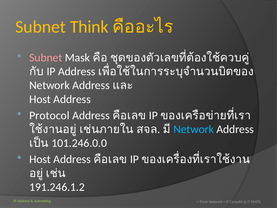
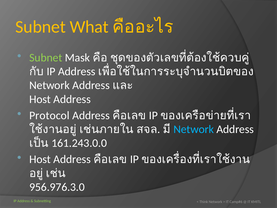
Subnet Think: Think -> What (89, 27)
Subnet colour: pink -> light green (46, 58)
101.246.0.0: 101.246.0.0 -> 161.243.0.0 (79, 143)
191.246.1.2: 191.246.1.2 -> 956.976.3.0 (57, 187)
